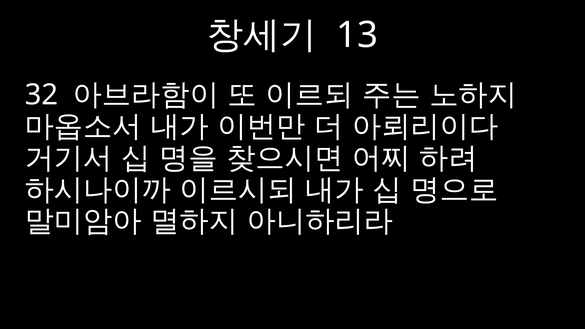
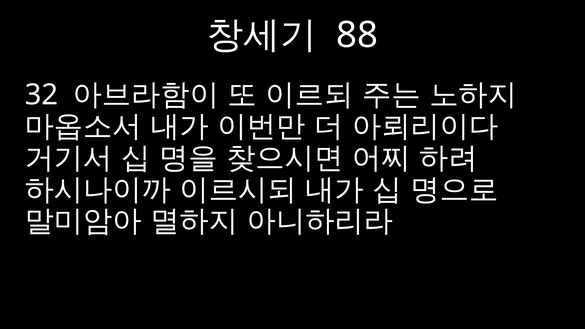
13: 13 -> 88 (357, 35)
